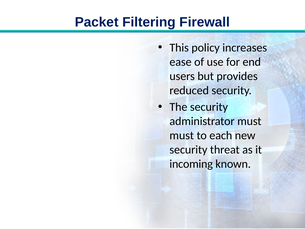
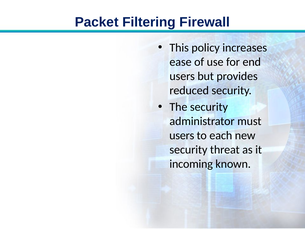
must: must -> users (182, 135)
